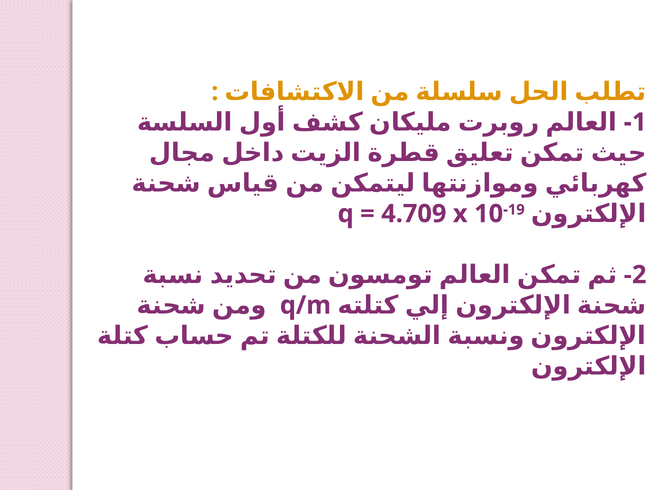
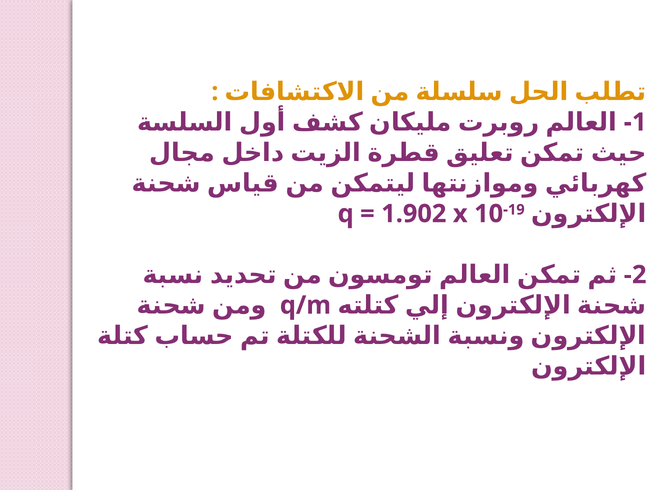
4.709: 4.709 -> 1.902 (414, 214)
